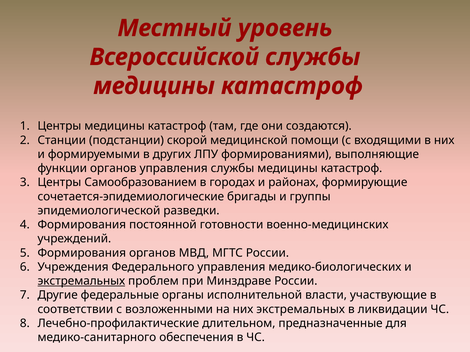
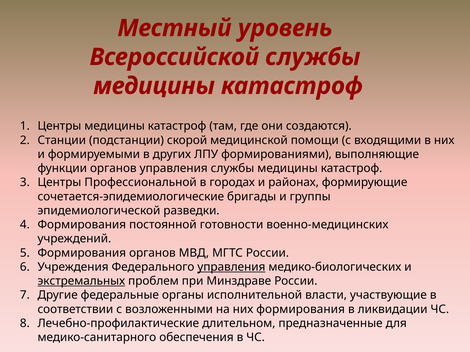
Самообразованием: Самообразованием -> Профессиональной (141, 183)
управления underline: none -> present (231, 267)
них экстремальных: экстремальных -> формирования (301, 310)
